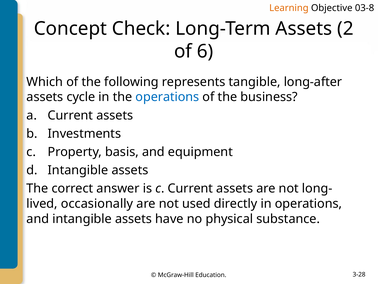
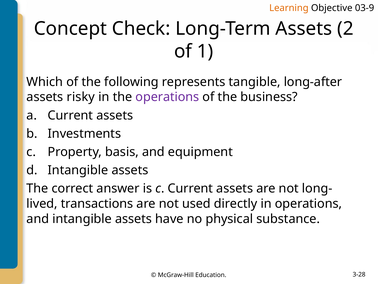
03-8: 03-8 -> 03-9 (365, 8)
6: 6 -> 1 (205, 51)
cycle: cycle -> risky (81, 97)
operations colour: blue -> purple (167, 97)
occasionally: occasionally -> transactions (97, 203)
